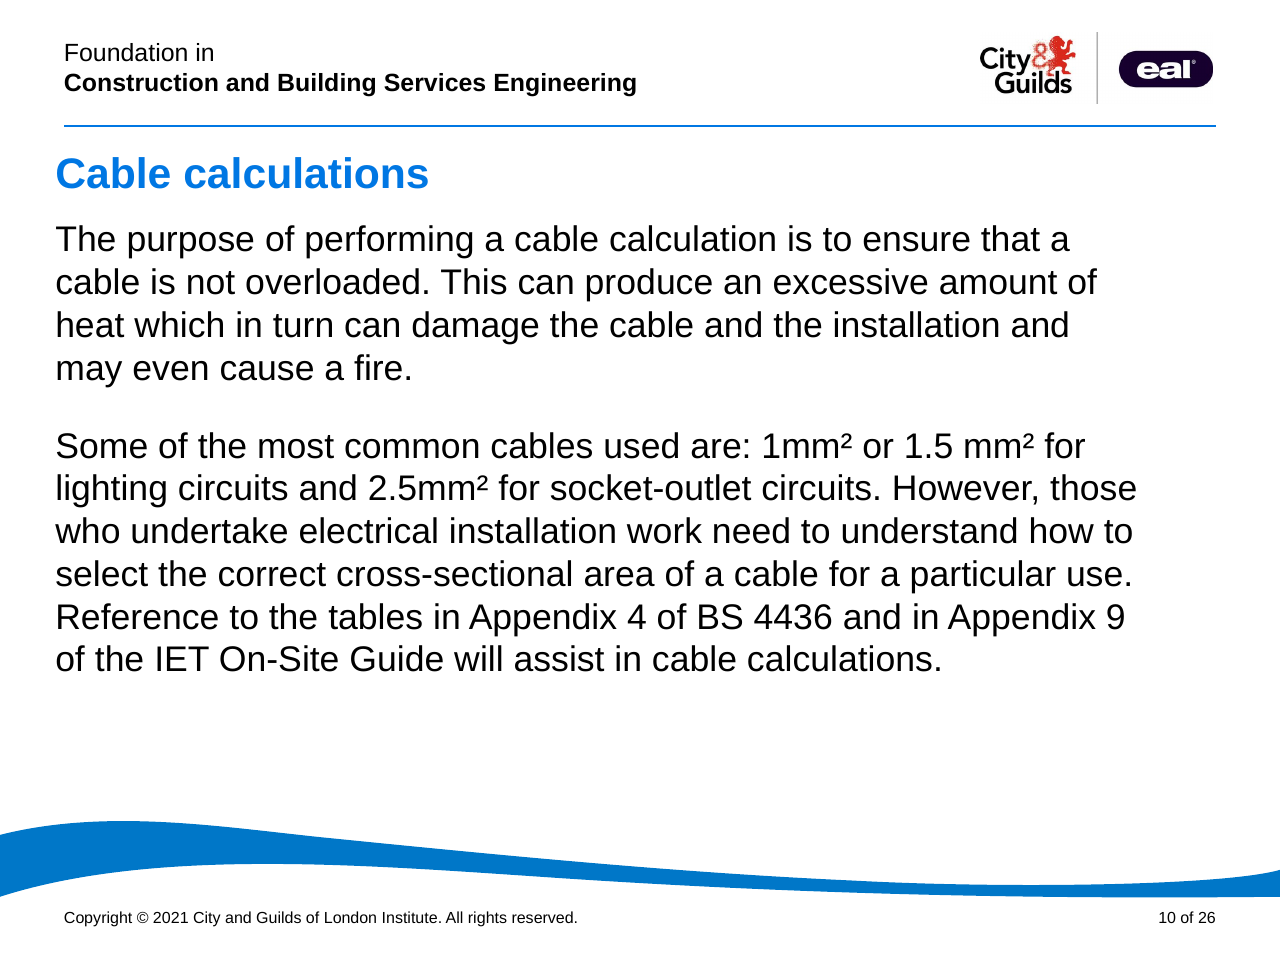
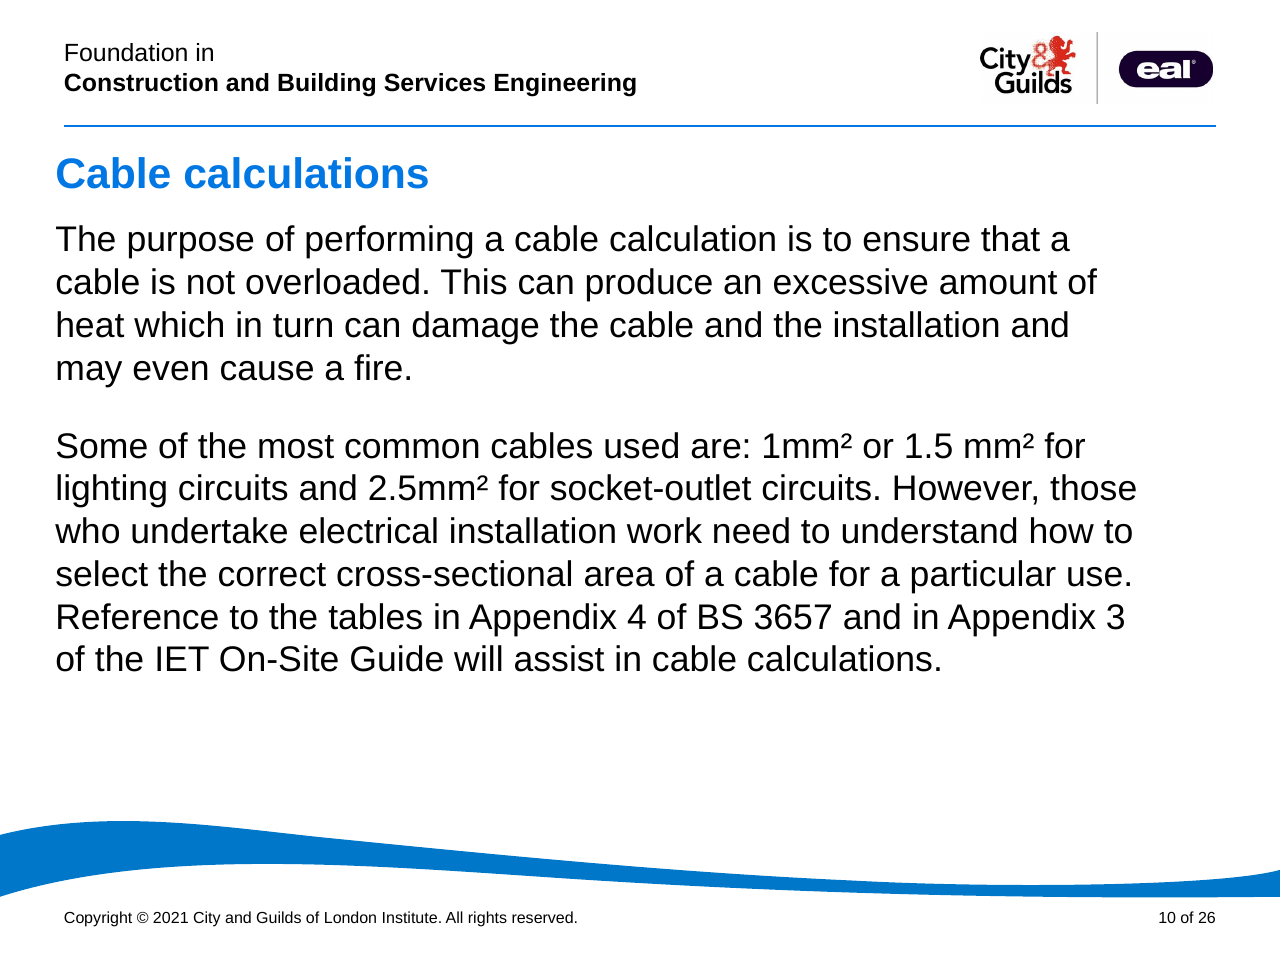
4436: 4436 -> 3657 (793, 617)
9: 9 -> 3 (1116, 617)
